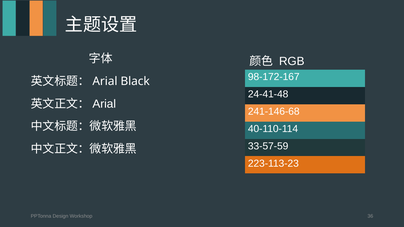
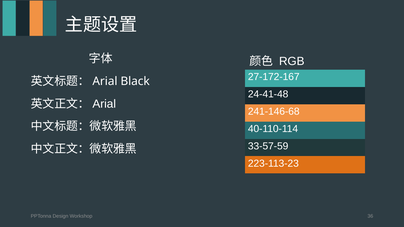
98-172-167: 98-172-167 -> 27-172-167 (274, 77)
